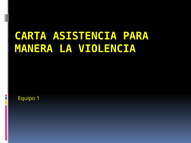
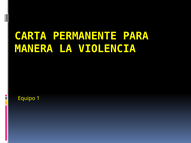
ASISTENCIA: ASISTENCIA -> PERMANENTE (85, 36)
